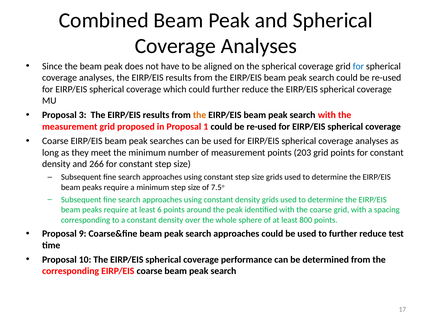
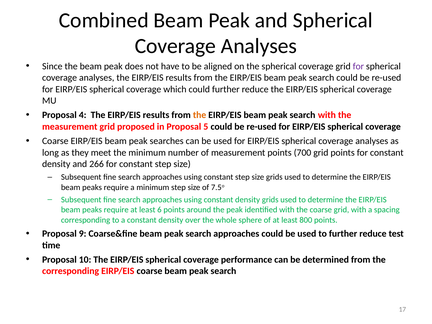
for colour: blue -> purple (358, 66)
3: 3 -> 4 (83, 115)
1: 1 -> 5 (206, 127)
203: 203 -> 700 (302, 153)
